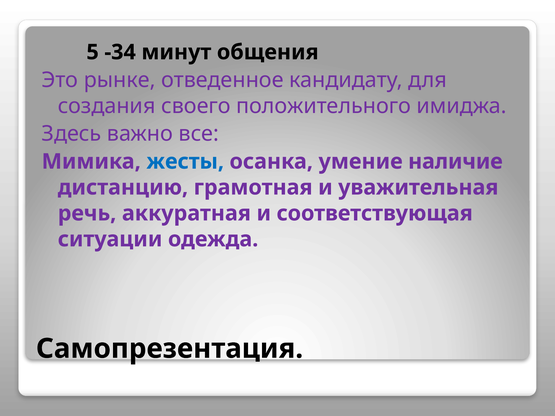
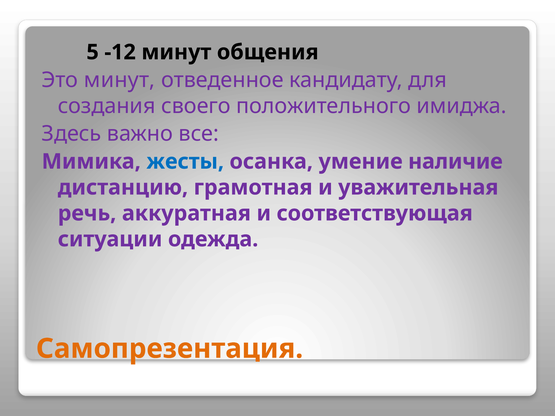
-34: -34 -> -12 (120, 52)
Это рынке: рынке -> минут (120, 80)
Самопрезентация colour: black -> orange (170, 349)
